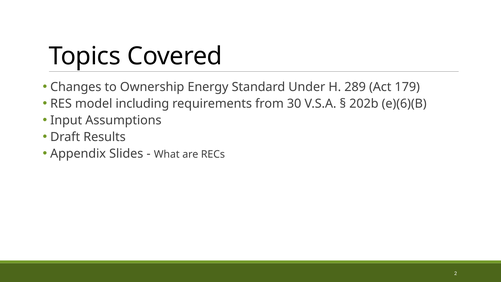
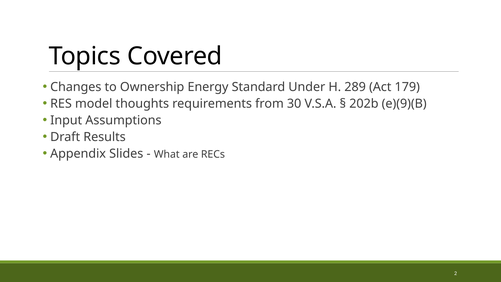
including: including -> thoughts (142, 103)
e)(6)(B: e)(6)(B -> e)(9)(B (404, 103)
